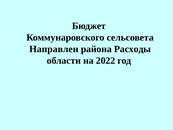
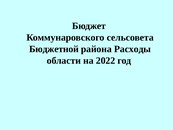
Направлен: Направлен -> Бюджетной (54, 49)
